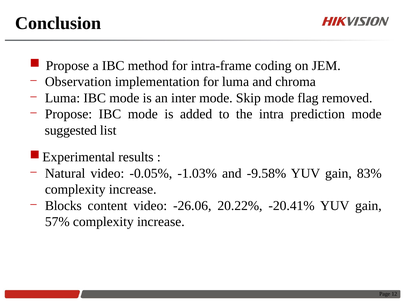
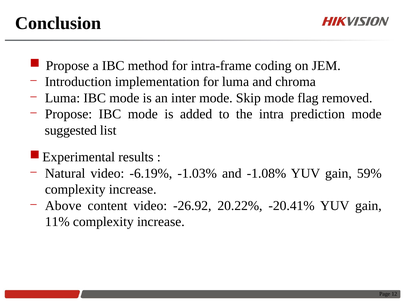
Observation: Observation -> Introduction (78, 82)
-0.05%: -0.05% -> -6.19% (151, 174)
-9.58%: -9.58% -> -1.08% (266, 174)
83%: 83% -> 59% (369, 174)
Blocks: Blocks -> Above (63, 206)
-26.06: -26.06 -> -26.92 (192, 206)
57%: 57% -> 11% (57, 222)
